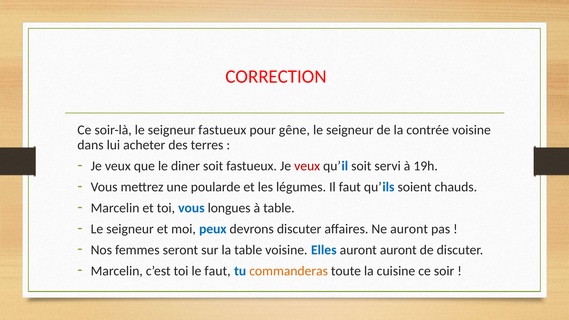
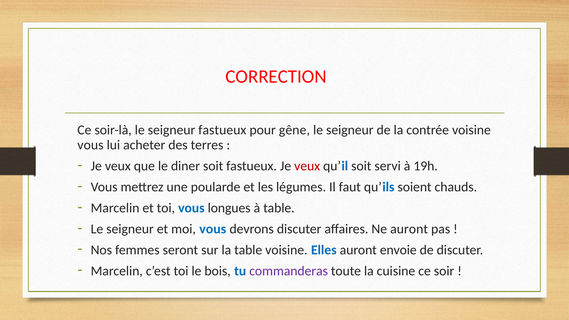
dans: dans -> vous (90, 145)
moi peux: peux -> vous (213, 229)
auront auront: auront -> envoie (398, 250)
le faut: faut -> bois (218, 271)
commanderas colour: orange -> purple (289, 271)
